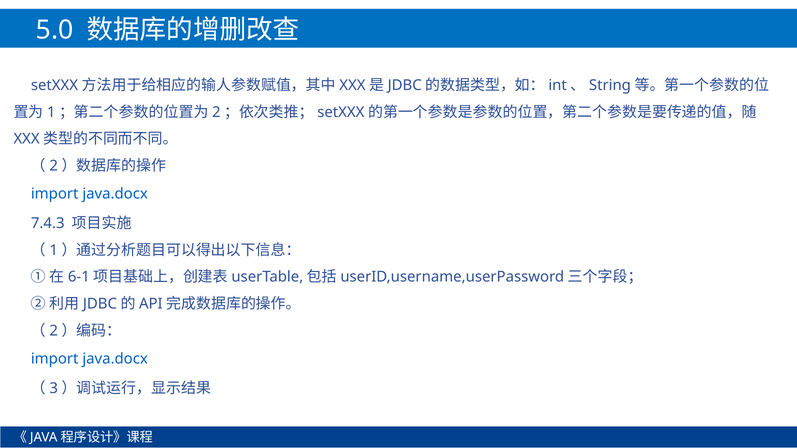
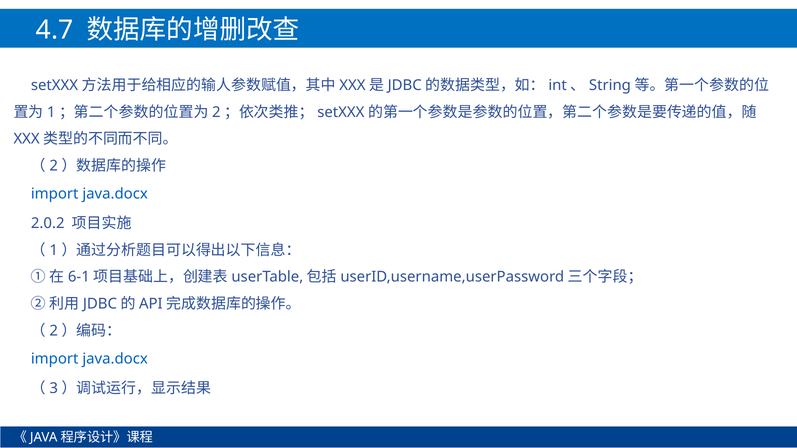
5.0: 5.0 -> 4.7 (55, 30)
7.4.3: 7.4.3 -> 2.0.2 (48, 223)
